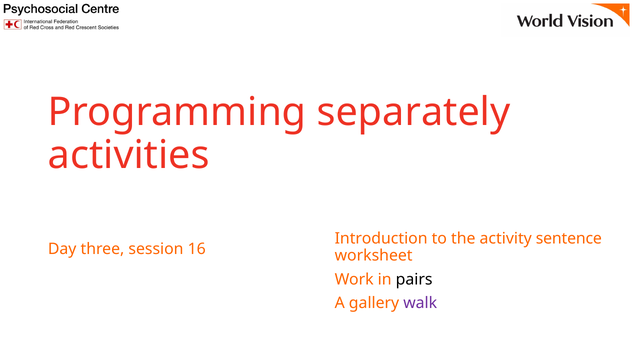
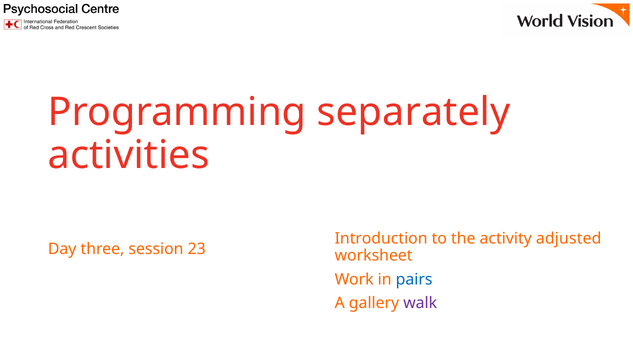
sentence: sentence -> adjusted (569, 239)
16: 16 -> 23 (197, 249)
pairs colour: black -> blue (414, 279)
